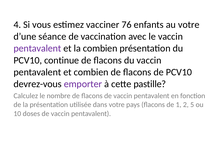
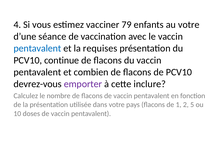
76: 76 -> 79 (127, 25)
pentavalent colour: purple -> blue (37, 48)
la combien: combien -> requises (100, 48)
pastille: pastille -> inclure (150, 84)
